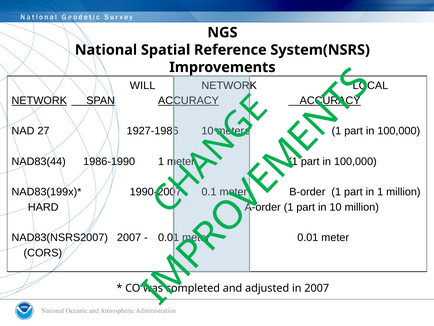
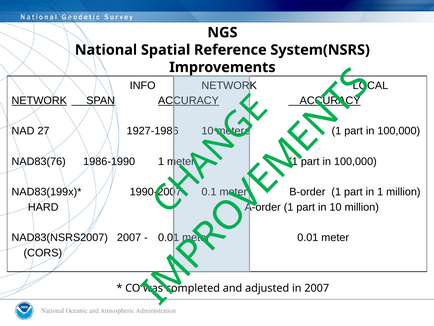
WILL: WILL -> INFO (143, 85)
NAD83(44: NAD83(44 -> NAD83(76 (39, 161)
